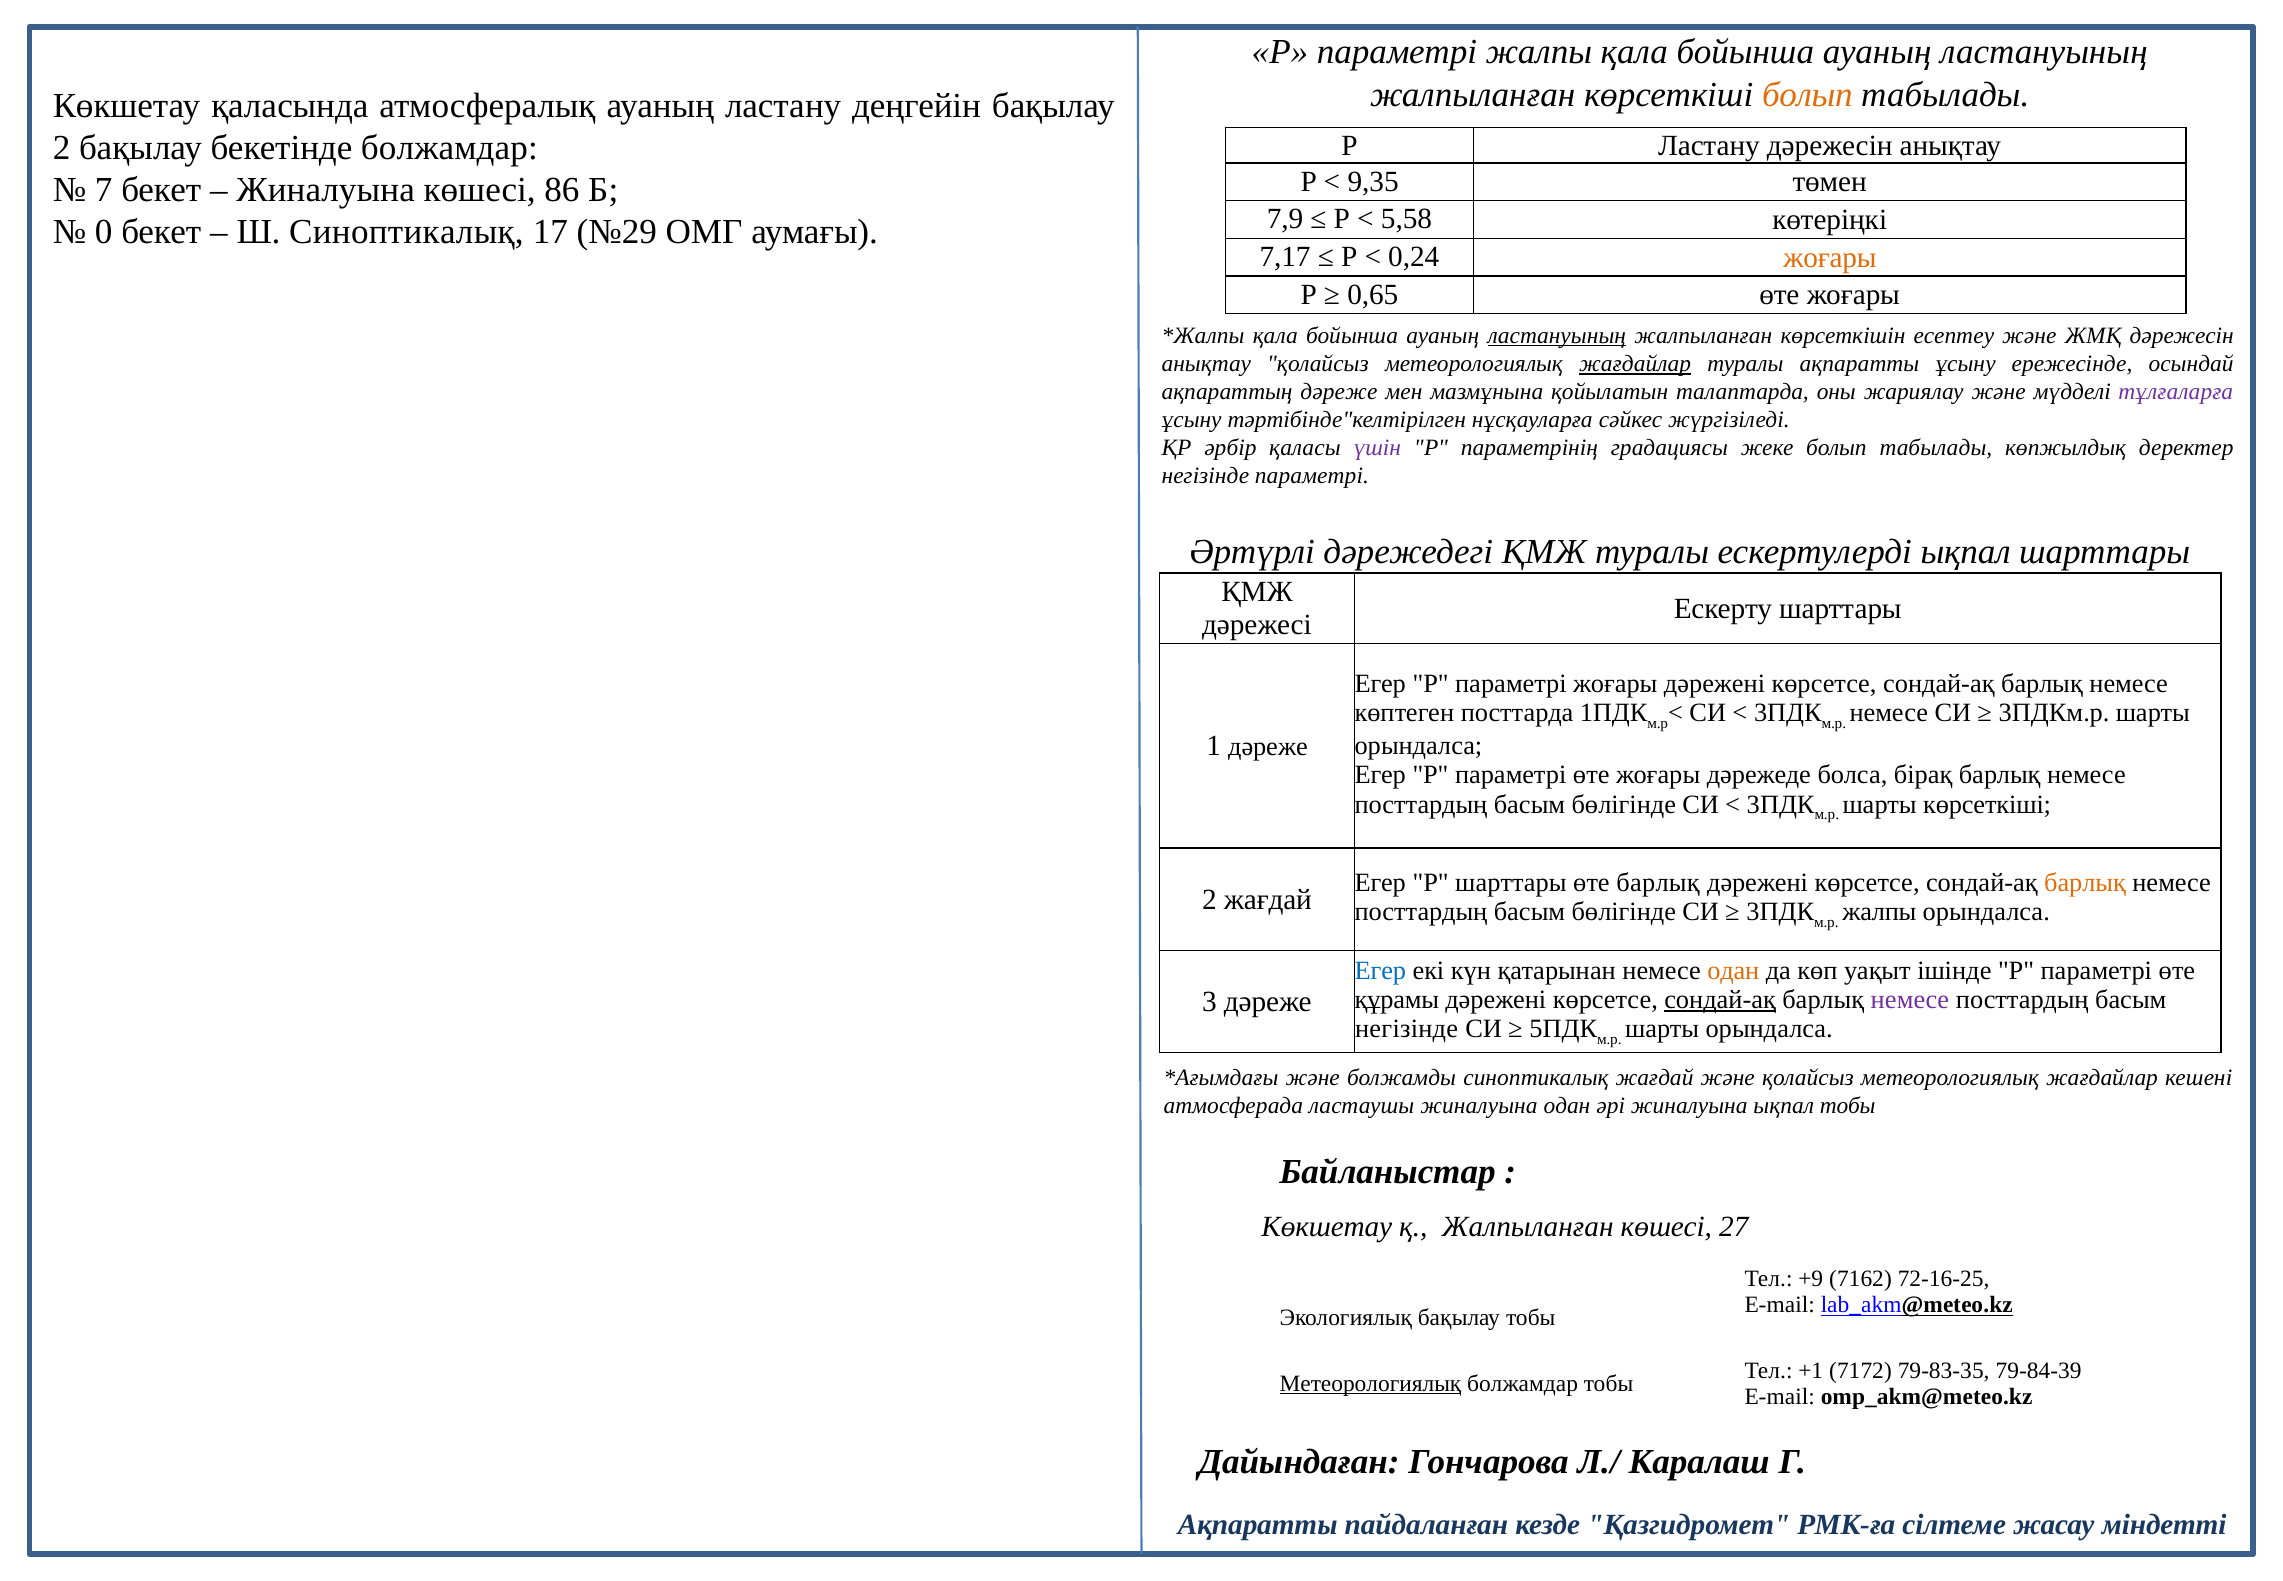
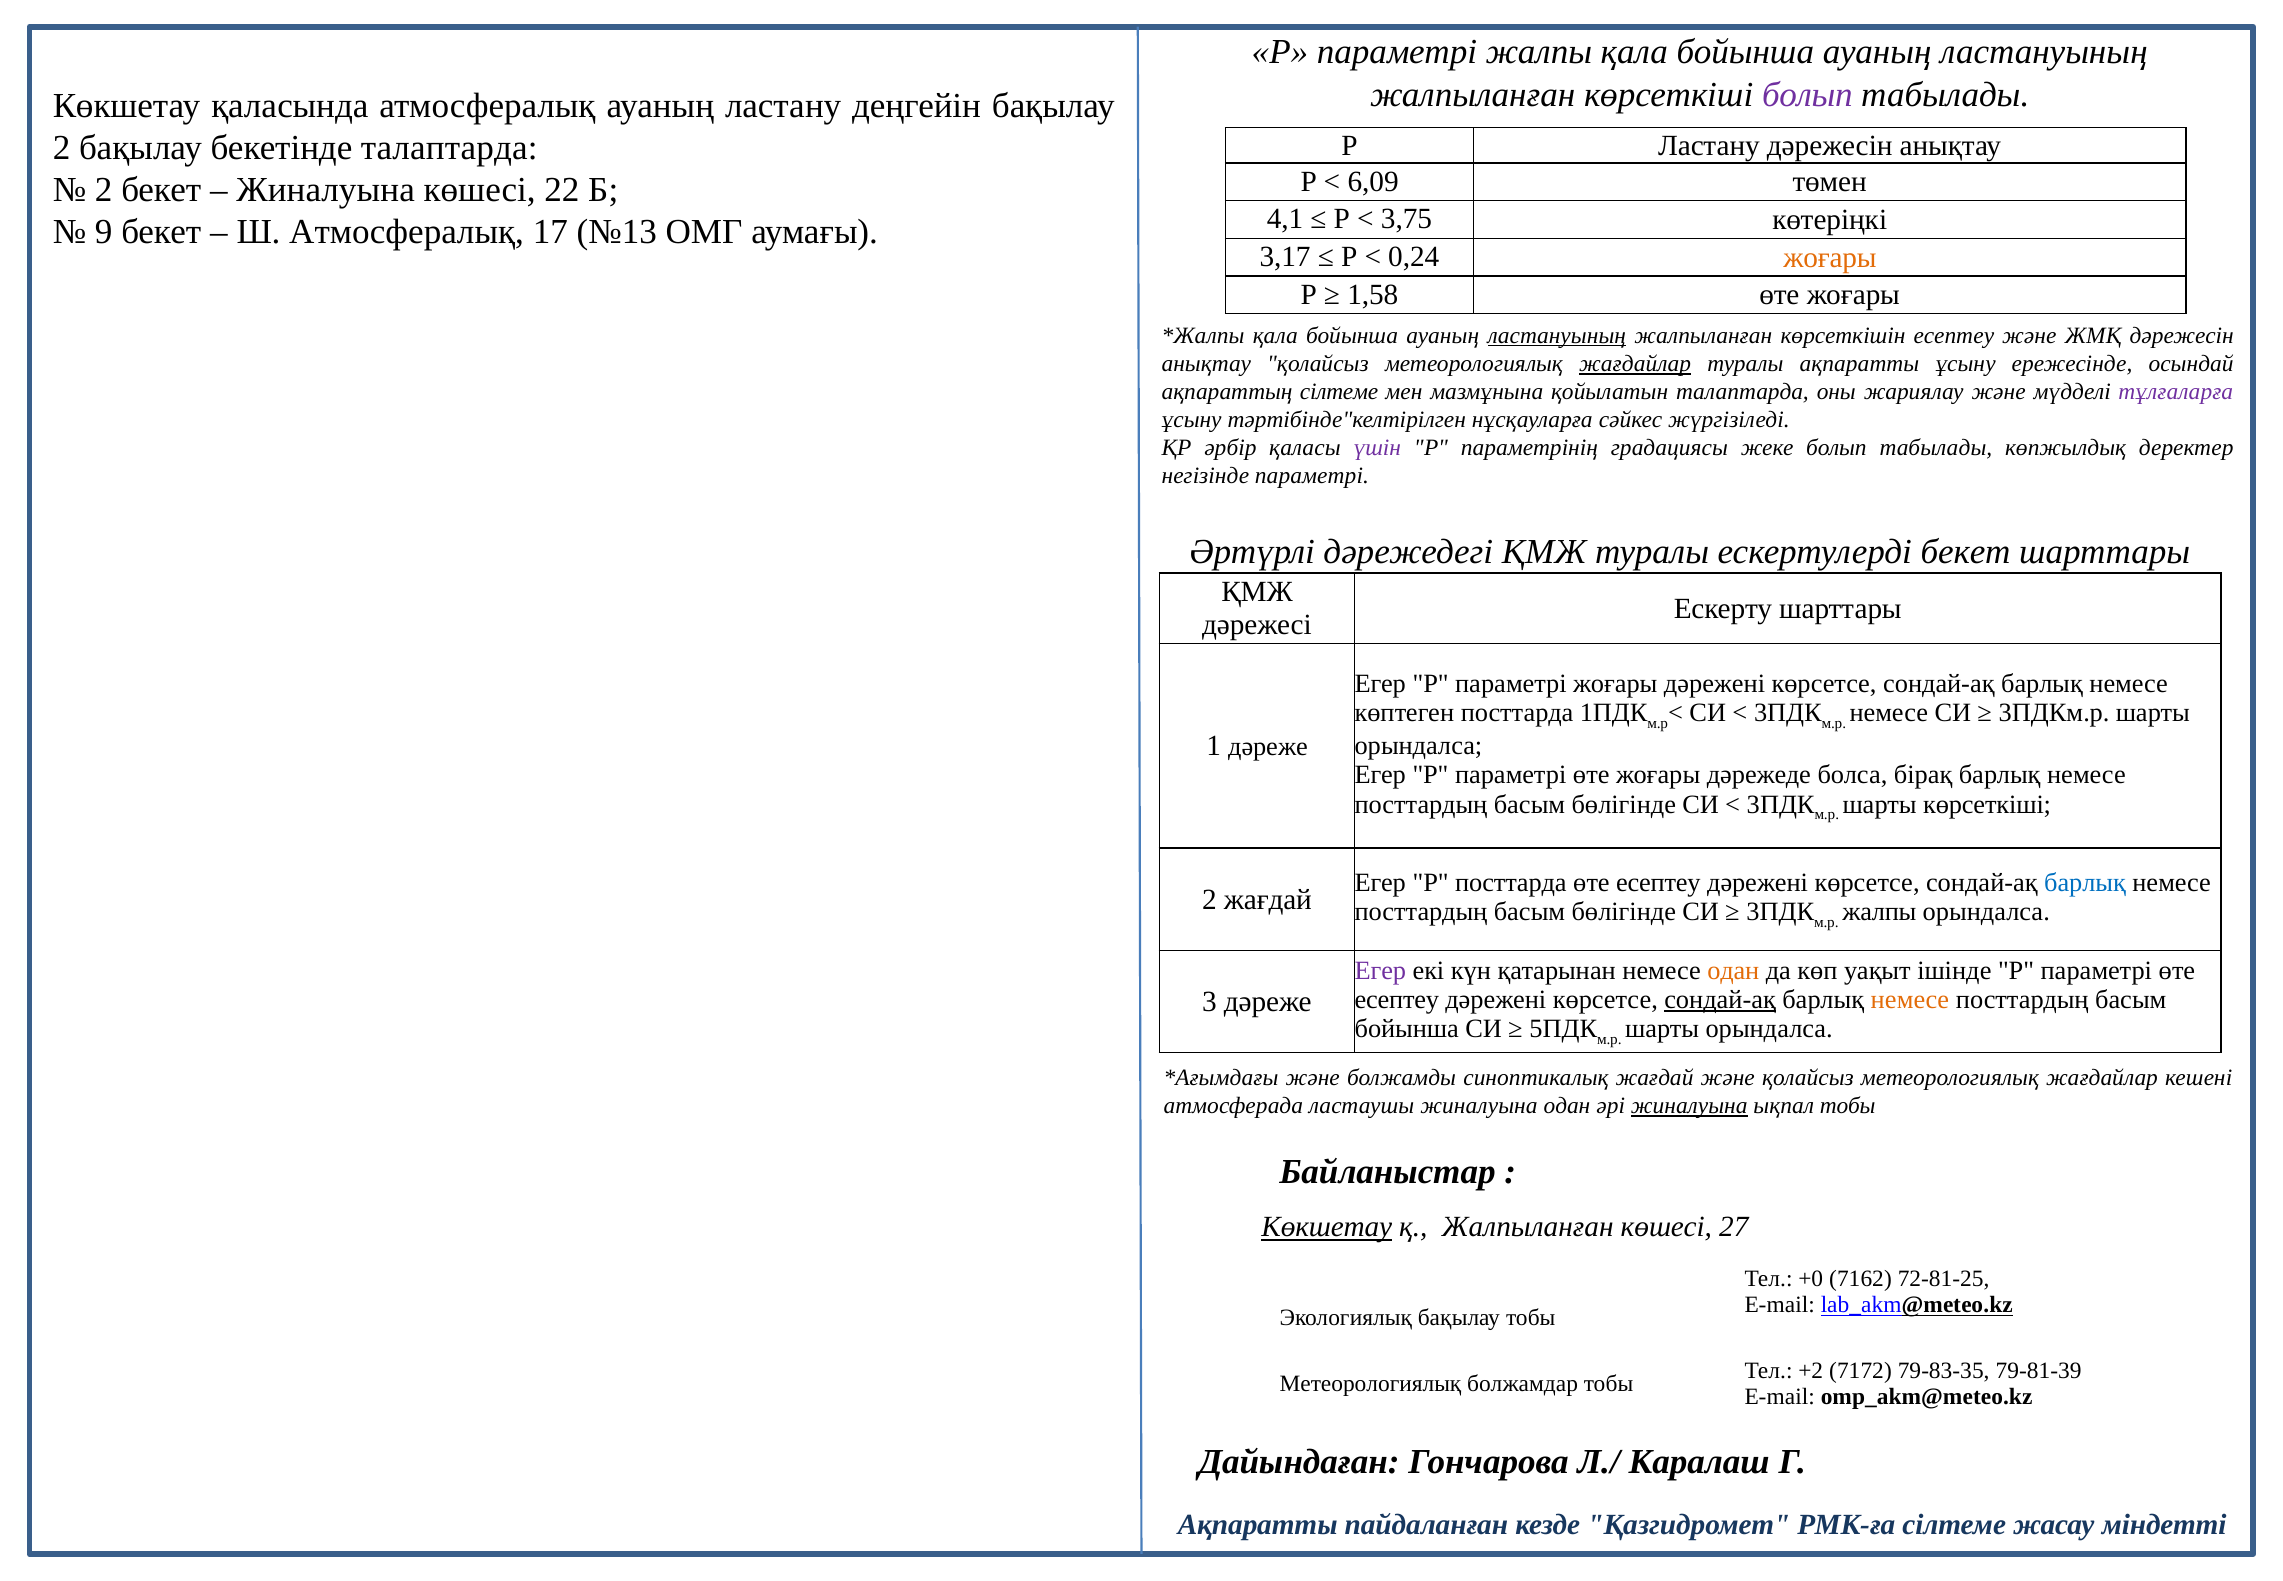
болып colour: orange -> purple (1807, 94)
бекетінде болжамдар: болжамдар -> талаптарда (449, 148)
9,35: 9,35 -> 6,09 (1373, 182)
7: 7 -> 2 (104, 190)
86: 86 -> 22 (562, 190)
7,9: 7,9 -> 4,1 (1285, 219)
5,58: 5,58 -> 3,75 (1407, 219)
0: 0 -> 9 (104, 232)
Ш Синоптикалық: Синоптикалық -> Атмосфералық (407, 232)
№29: №29 -> №13 (617, 232)
7,17: 7,17 -> 3,17 (1285, 257)
0,65: 0,65 -> 1,58 (1373, 295)
ақпараттың дәреже: дәреже -> сілтеме (1339, 392)
ескертулерді ықпал: ықпал -> бекет (1966, 551)
Р шарттары: шарттары -> посттарда (1511, 883)
барлық: барлық -> есептеу (1658, 883)
барлық colour: orange -> blue (2085, 883)
Егер colour: blue -> purple (1380, 970)
құрамы: құрамы -> есептеу (1397, 999)
немесе colour: purple -> orange (1910, 999)
негізінде: негізінде -> бойынша (1407, 1029)
жиналуына underline: none -> present (1689, 1106)
Көкшетау underline: none -> present (1327, 1227)
+9: +9 -> +0 (1811, 1279)
72-16-25: 72-16-25 -> 72-81-25 (1944, 1279)
+1: +1 -> +2 (1811, 1370)
79-84-39: 79-84-39 -> 79-81-39 (2039, 1370)
Метеорологиялық underline: present -> none (1370, 1383)
